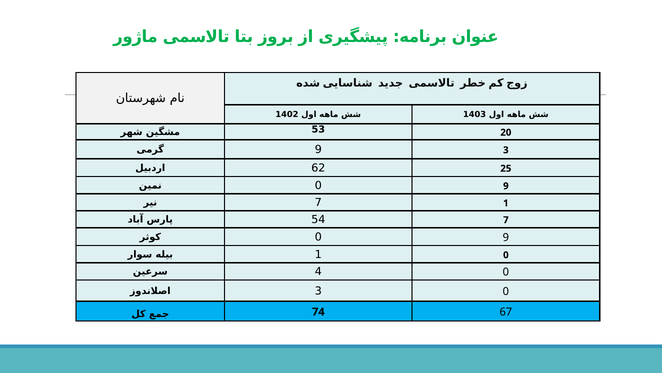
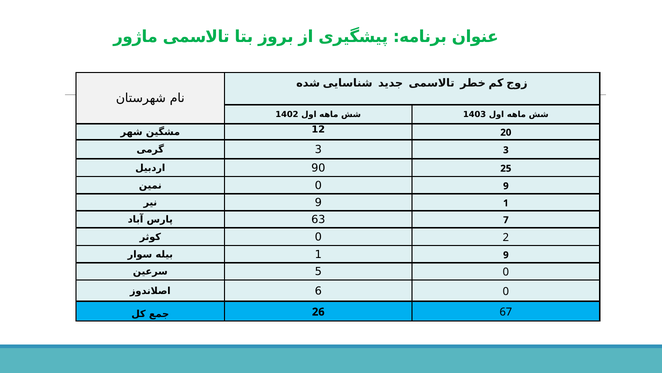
53: 53 -> 12 (318, 129)
9: 9 -> 3 (318, 149)
62: 62 -> 90 (318, 168)
7: 7 -> 9 (318, 202)
54: 54 -> 63 (318, 219)
9: 9 -> 2 (506, 237)
1 0: 0 -> 9 (506, 255)
4: 4 -> 5 (318, 271)
3: 3 -> 6 (318, 290)
74: 74 -> 26 (318, 311)
